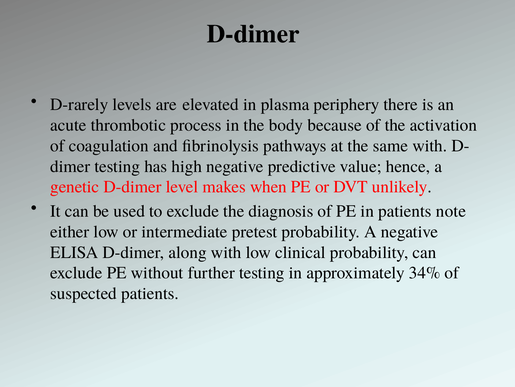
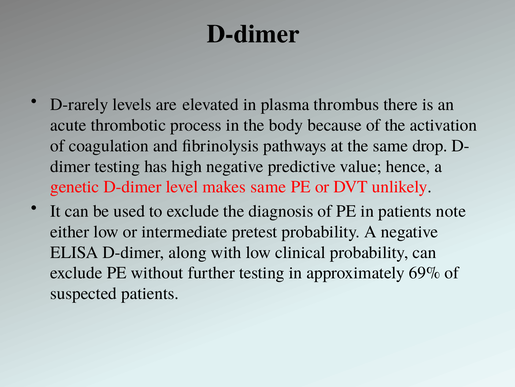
periphery: periphery -> thrombus (346, 104)
same with: with -> drop (430, 145)
makes when: when -> same (268, 187)
34%: 34% -> 69% (425, 272)
